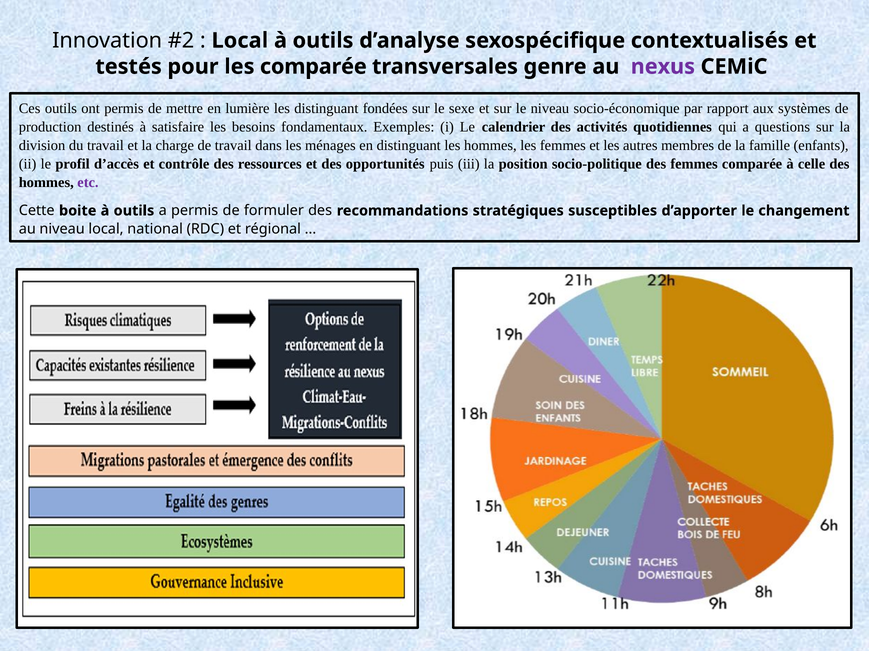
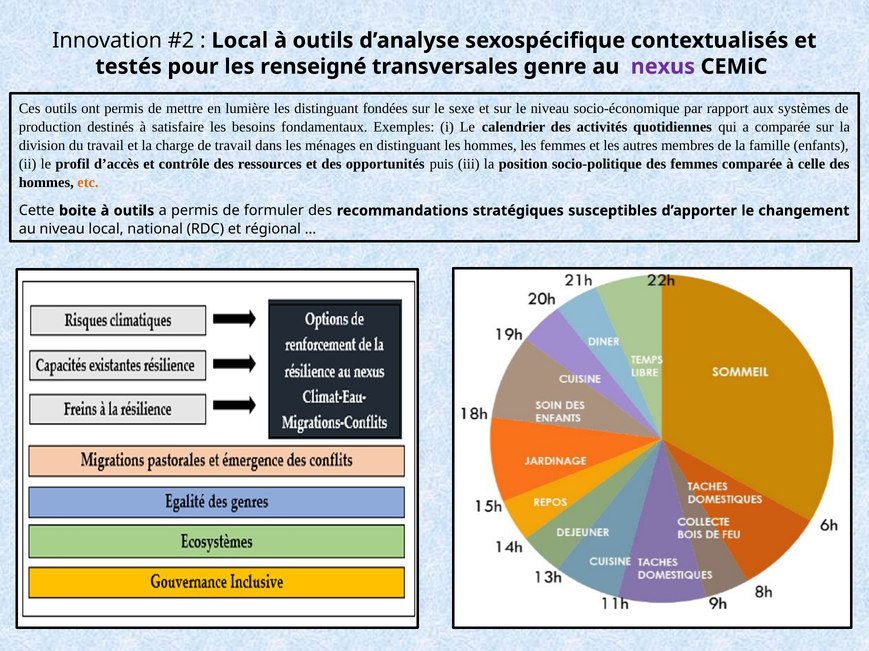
les comparée: comparée -> renseigné (313, 67)
a questions: questions -> comparée (783, 127)
etc colour: purple -> orange (88, 183)
